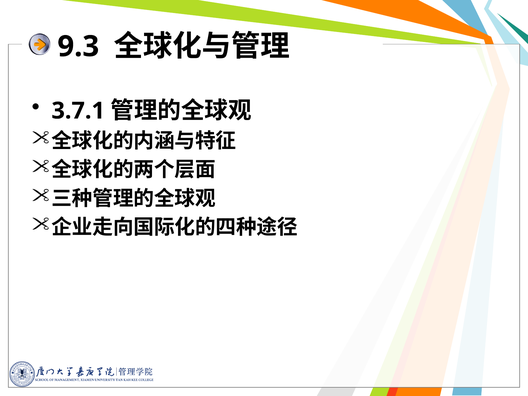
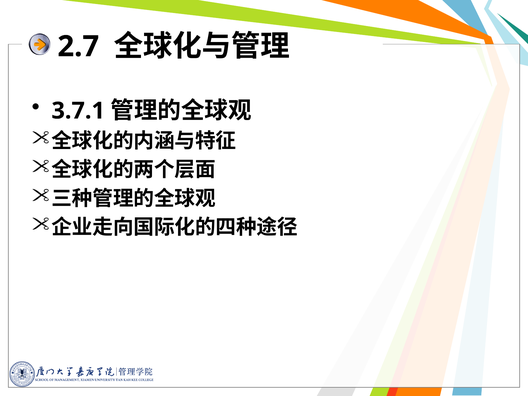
9.3: 9.3 -> 2.7 (78, 46)
